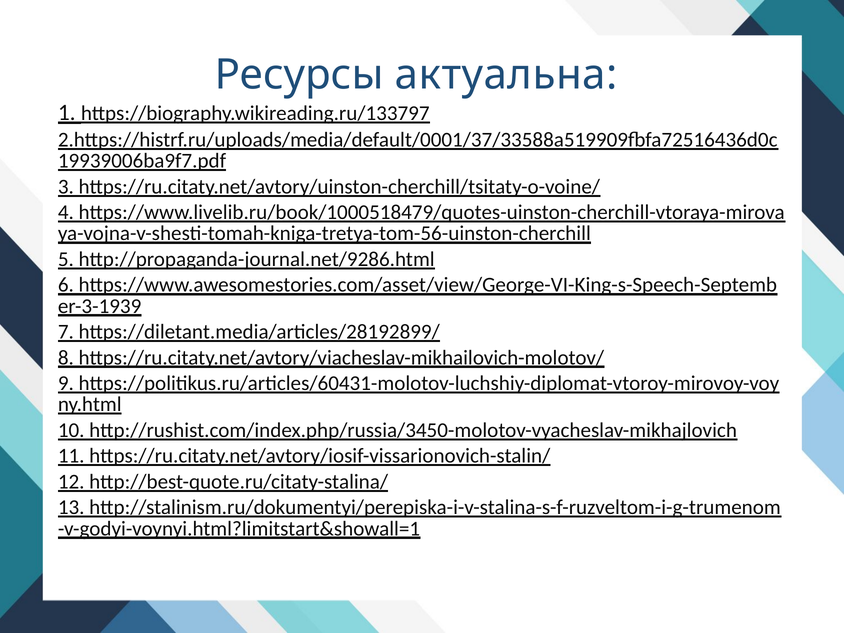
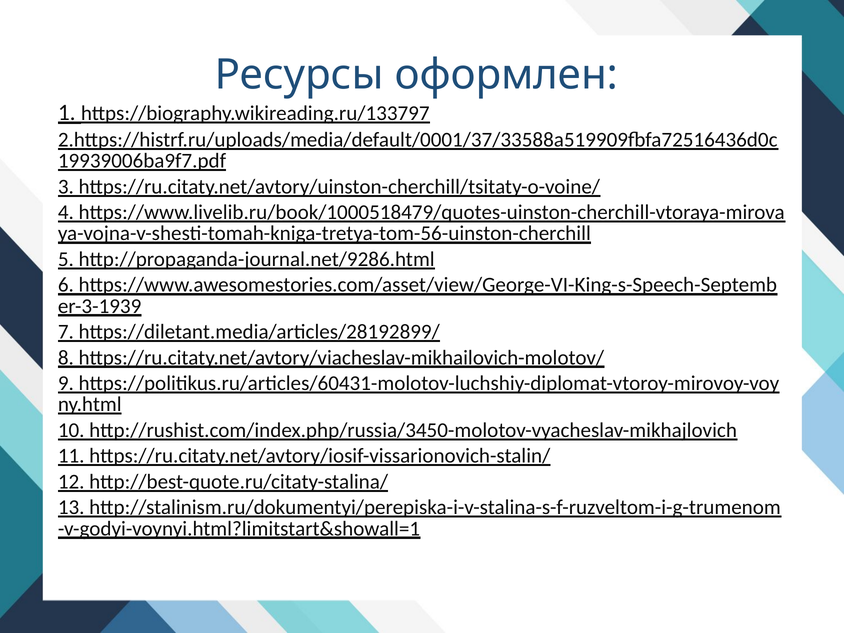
актуальна: актуальна -> оформлен (506, 75)
